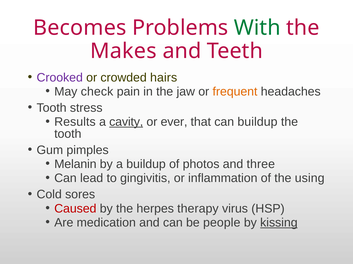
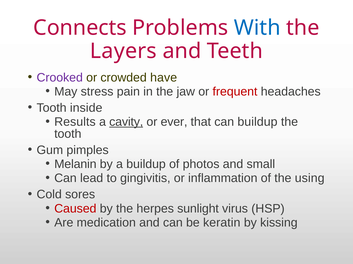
Becomes: Becomes -> Connects (80, 28)
With colour: green -> blue (257, 28)
Makes: Makes -> Layers (123, 51)
hairs: hairs -> have (164, 78)
check: check -> stress (97, 92)
frequent colour: orange -> red (235, 92)
stress: stress -> inside (86, 108)
three: three -> small (261, 165)
therapy: therapy -> sunlight (198, 209)
people: people -> keratin (222, 223)
kissing underline: present -> none (279, 223)
